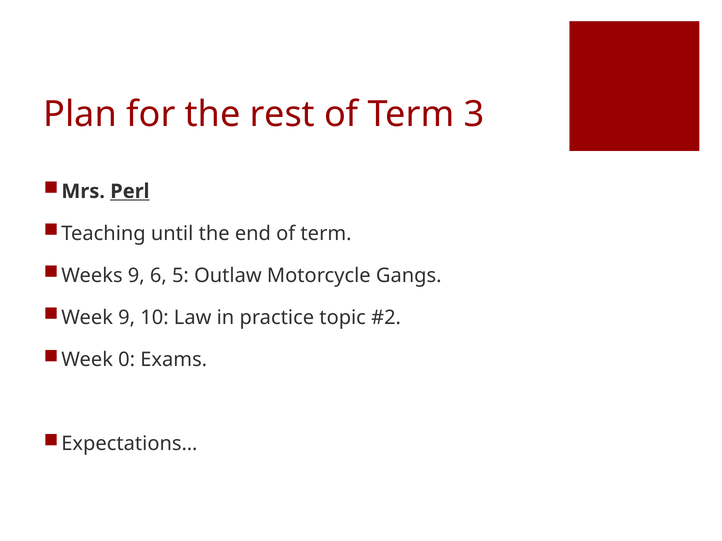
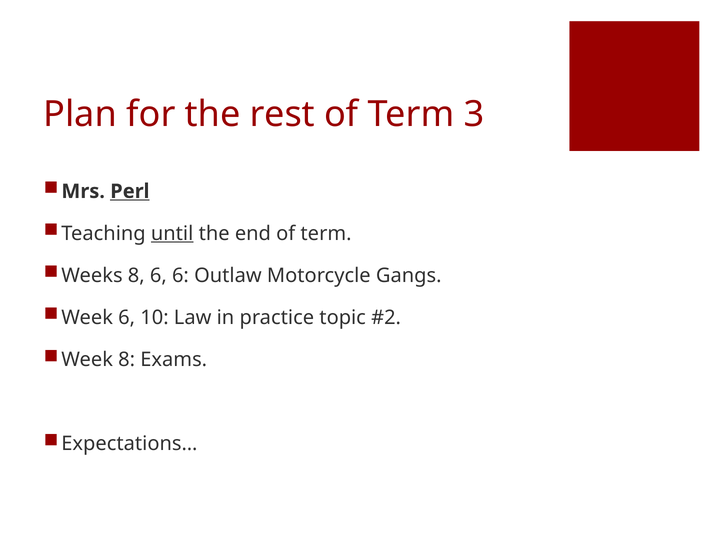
until underline: none -> present (172, 234)
Weeks 9: 9 -> 8 (136, 276)
6 5: 5 -> 6 (180, 276)
Week 9: 9 -> 6 (127, 318)
Week 0: 0 -> 8 (127, 360)
